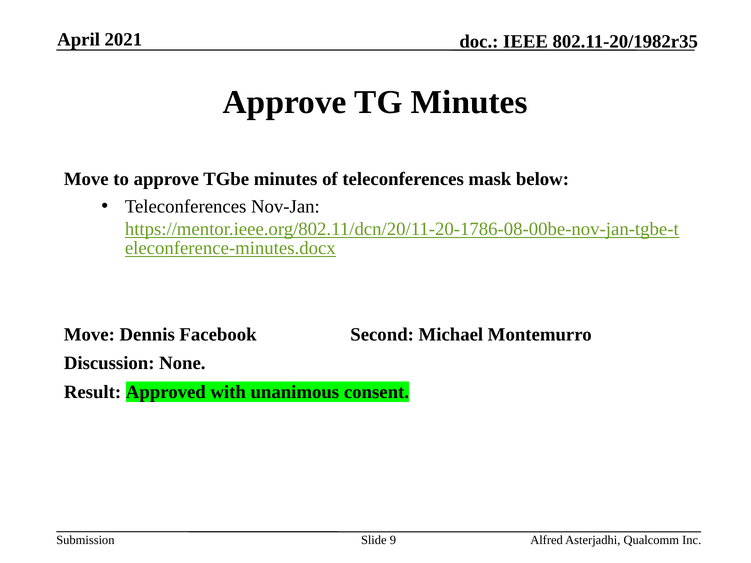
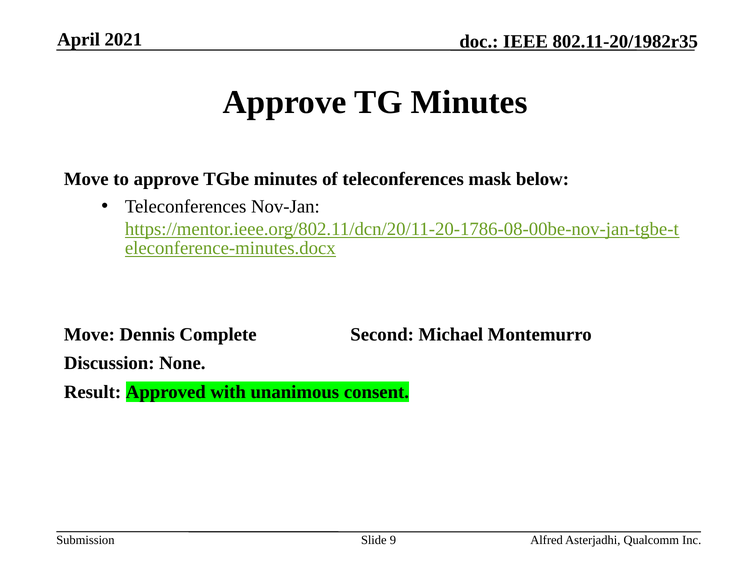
Facebook: Facebook -> Complete (218, 335)
